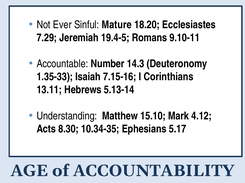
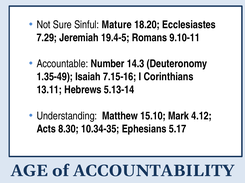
Ever: Ever -> Sure (62, 25)
1.35-33: 1.35-33 -> 1.35-49 (55, 77)
